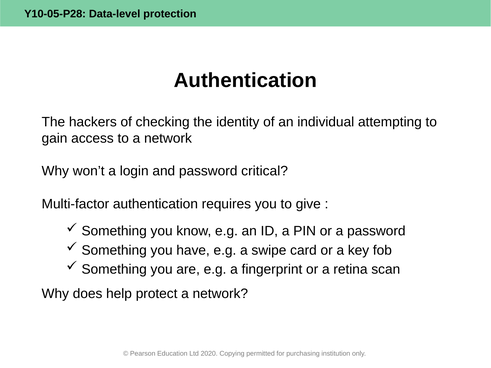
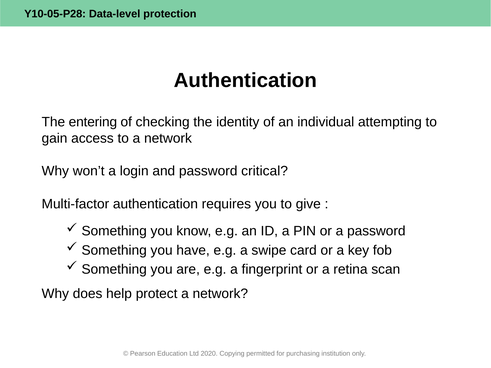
hackers: hackers -> entering (93, 122)
